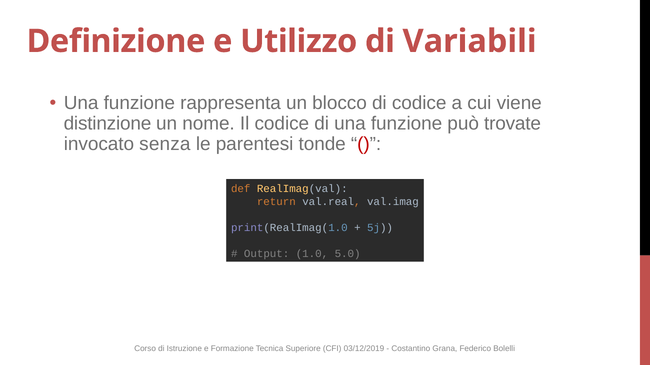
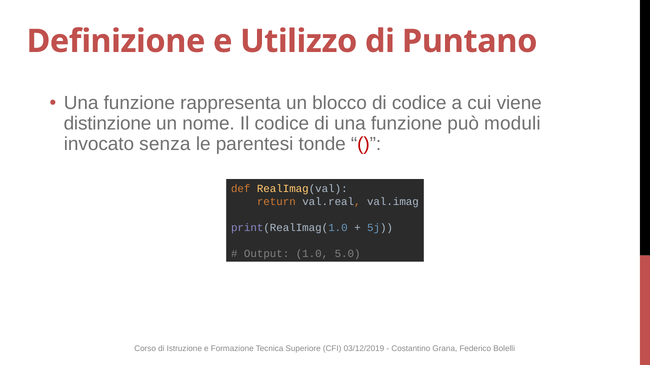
Variabili: Variabili -> Puntano (470, 41)
trovate: trovate -> moduli (512, 124)
